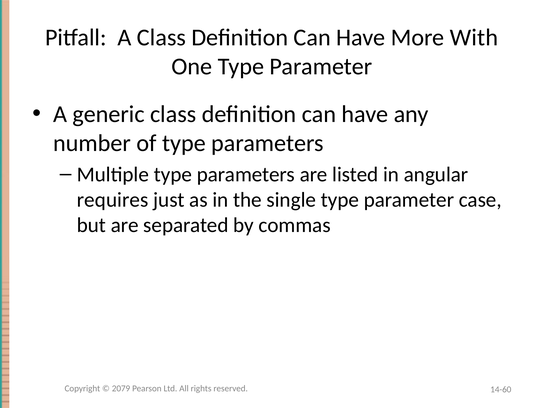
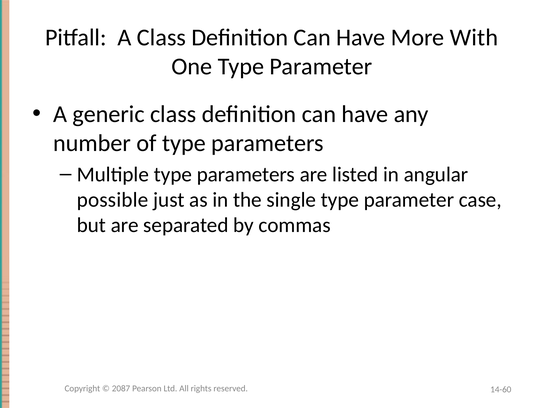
requires: requires -> possible (113, 200)
2079: 2079 -> 2087 (121, 389)
